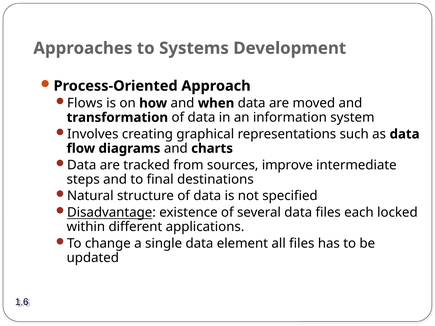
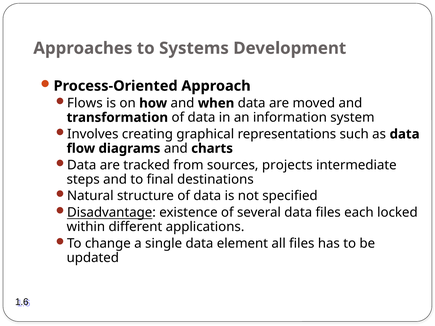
improve: improve -> projects (287, 165)
